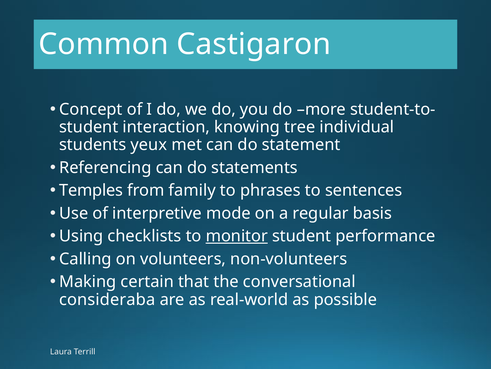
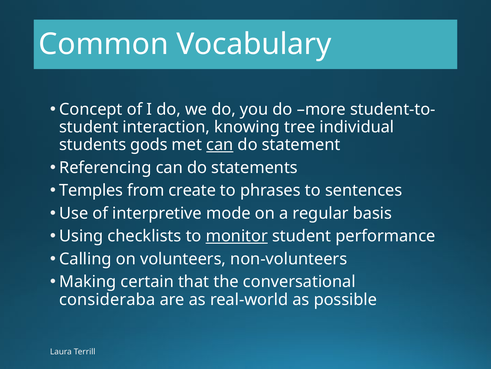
Castigaron: Castigaron -> Vocabulary (254, 44)
yeux: yeux -> gods (149, 145)
can underline: none -> present (220, 145)
family: family -> create (192, 190)
